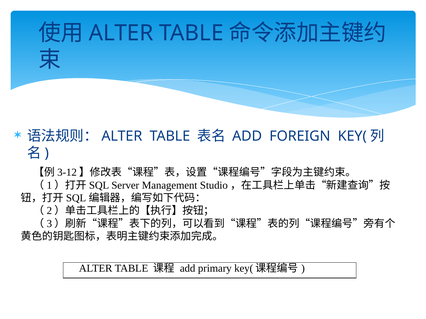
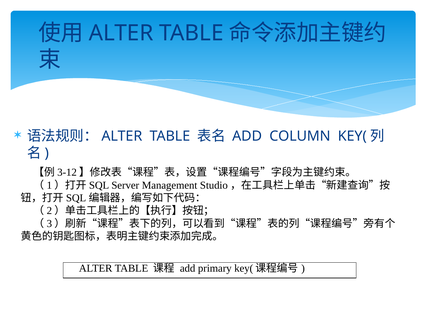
FOREIGN: FOREIGN -> COLUMN (300, 136)
